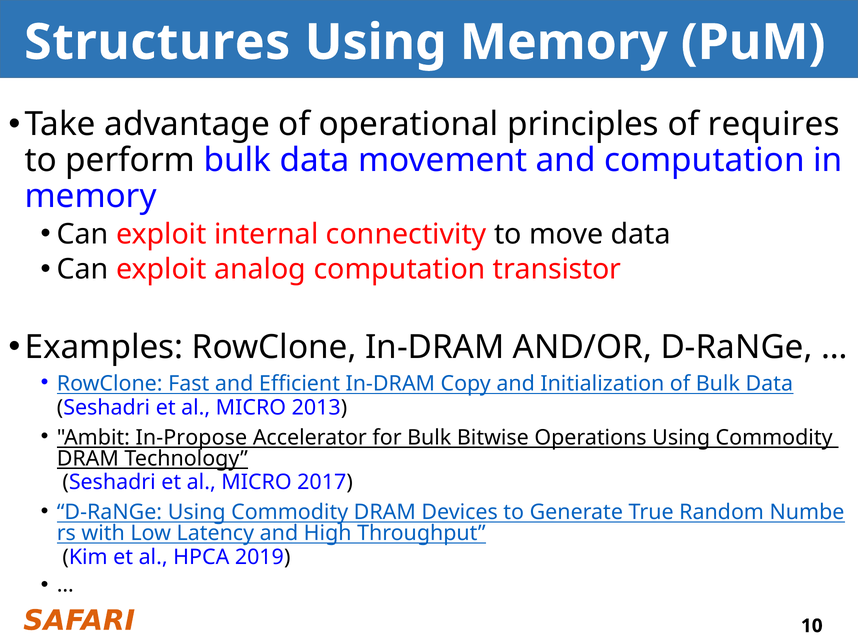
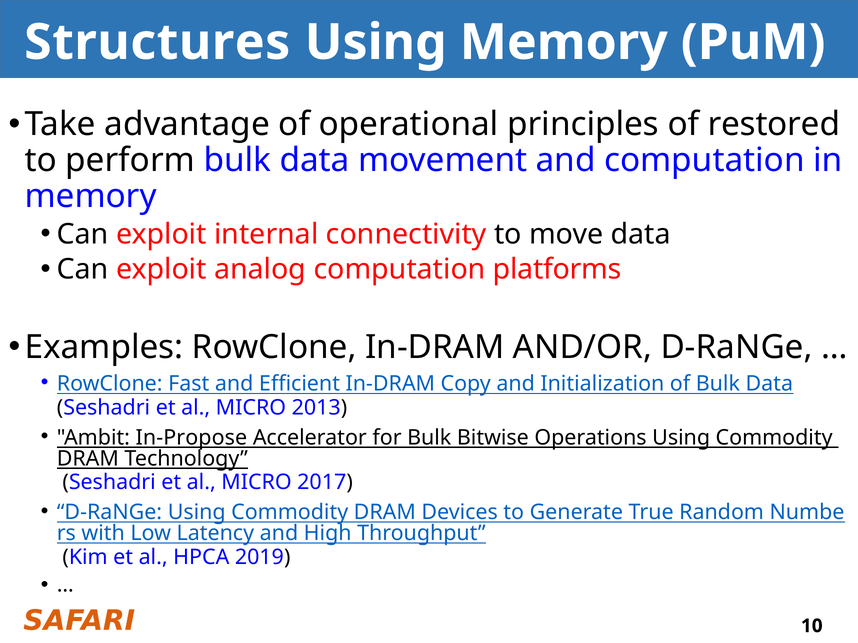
requires: requires -> restored (774, 124)
transistor: transistor -> platforms (557, 270)
